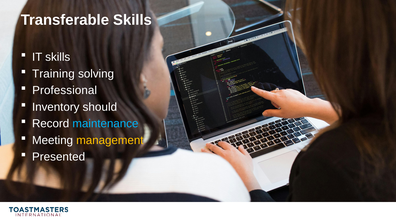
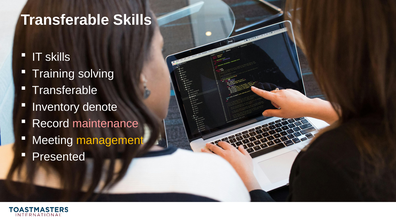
Professional: Professional -> Transferable (65, 90)
should: should -> denote (100, 107)
maintenance colour: light blue -> pink (105, 123)
